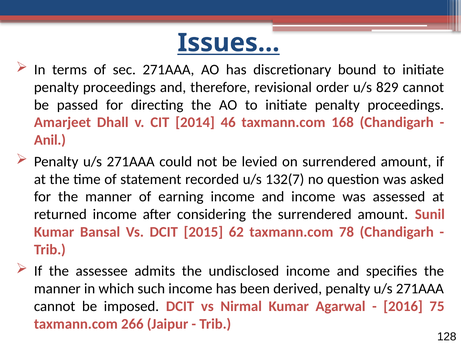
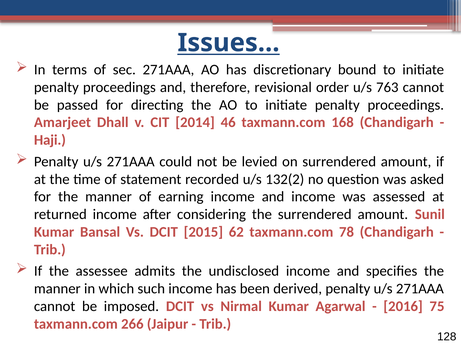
829: 829 -> 763 (387, 87)
Anil: Anil -> Haji (50, 140)
132(7: 132(7 -> 132(2 (285, 180)
